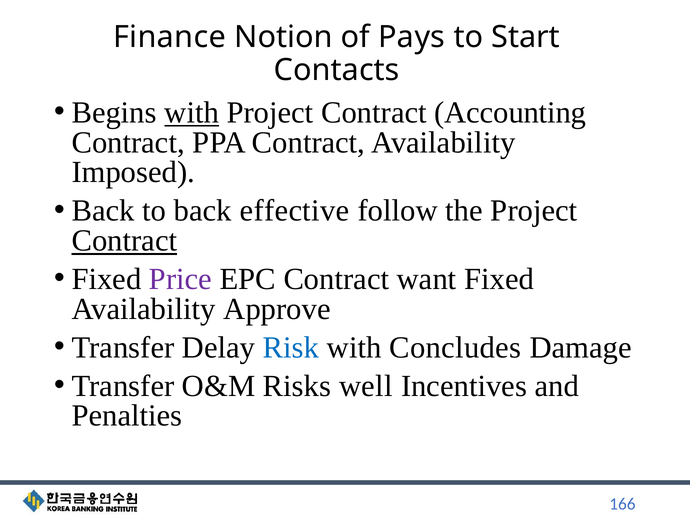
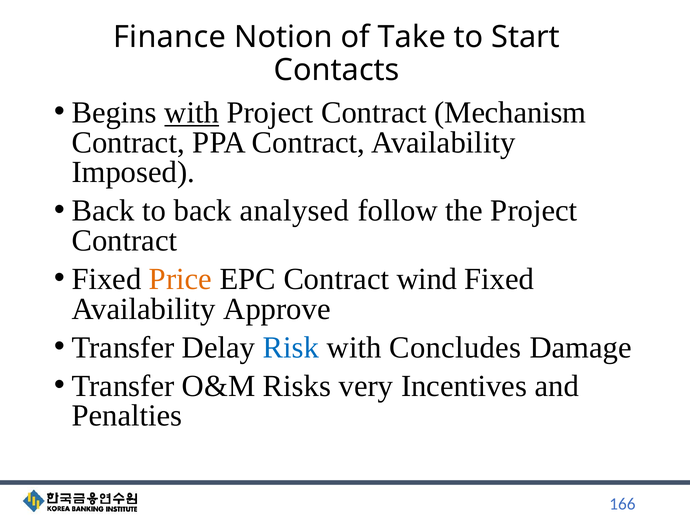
Pays: Pays -> Take (412, 37)
Accounting: Accounting -> Mechanism (510, 113)
effective: effective -> analysed (294, 211)
Contract underline: present -> none (124, 240)
Price colour: purple -> orange (181, 279)
want: want -> wind (427, 279)
well: well -> very (366, 386)
